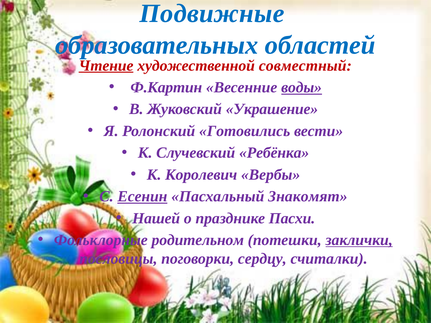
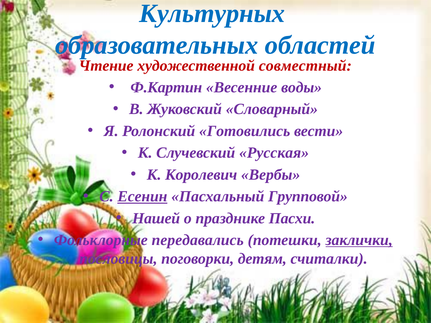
Подвижные: Подвижные -> Культурных (212, 14)
Чтение underline: present -> none (106, 66)
воды underline: present -> none (302, 87)
Украшение: Украшение -> Словарный (272, 109)
Ребёнка: Ребёнка -> Русская (274, 153)
Знакомят: Знакомят -> Групповой (308, 197)
родительном: родительном -> передавались (198, 240)
сердцу: сердцу -> детям (262, 259)
